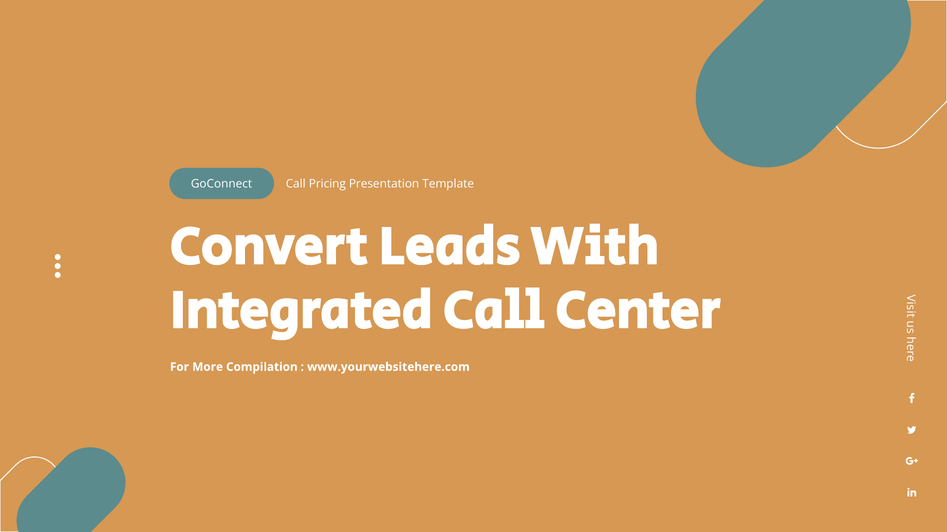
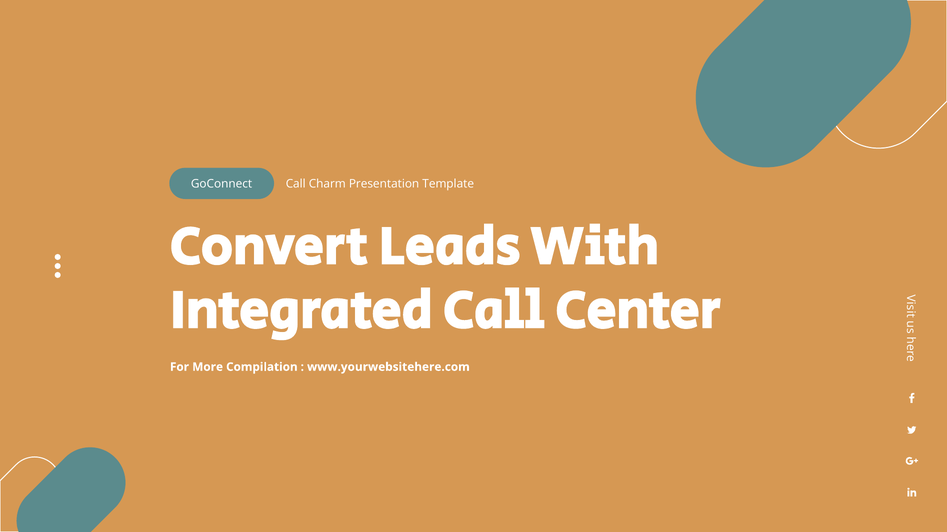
Pricing: Pricing -> Charm (327, 184)
